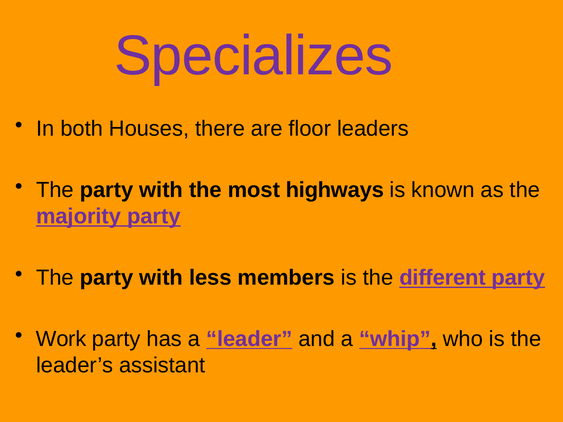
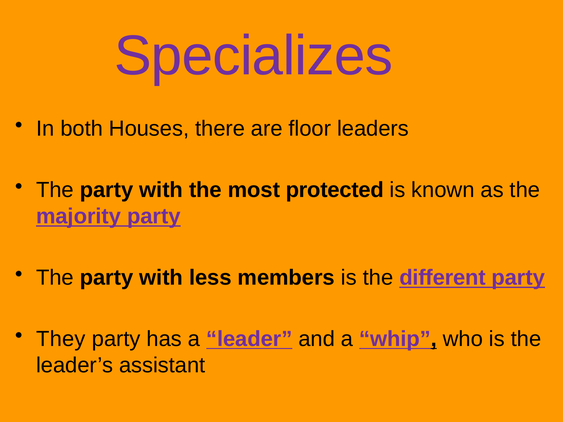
highways: highways -> protected (335, 190)
Work: Work -> They (61, 339)
